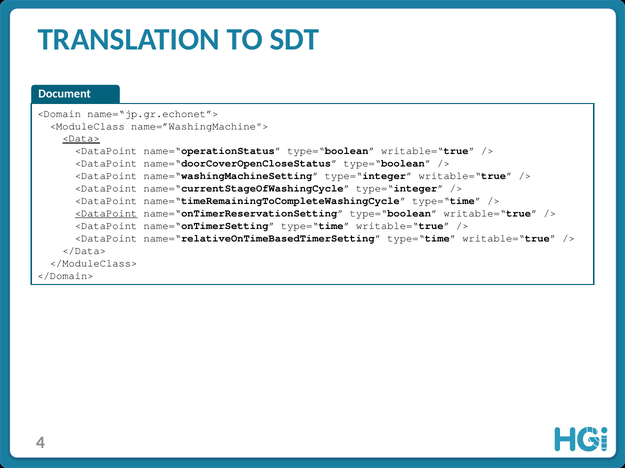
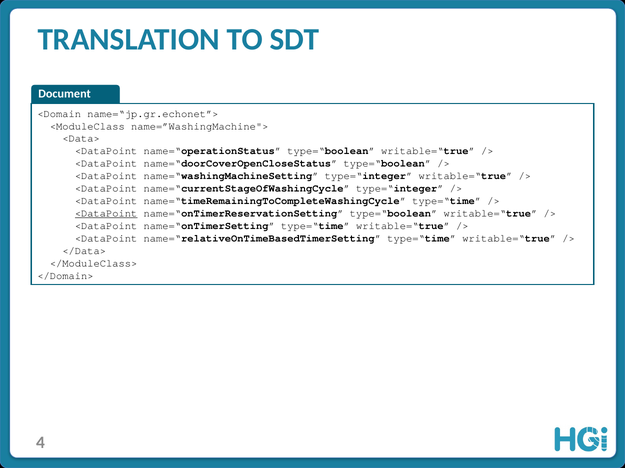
<Data> underline: present -> none (81, 139)
